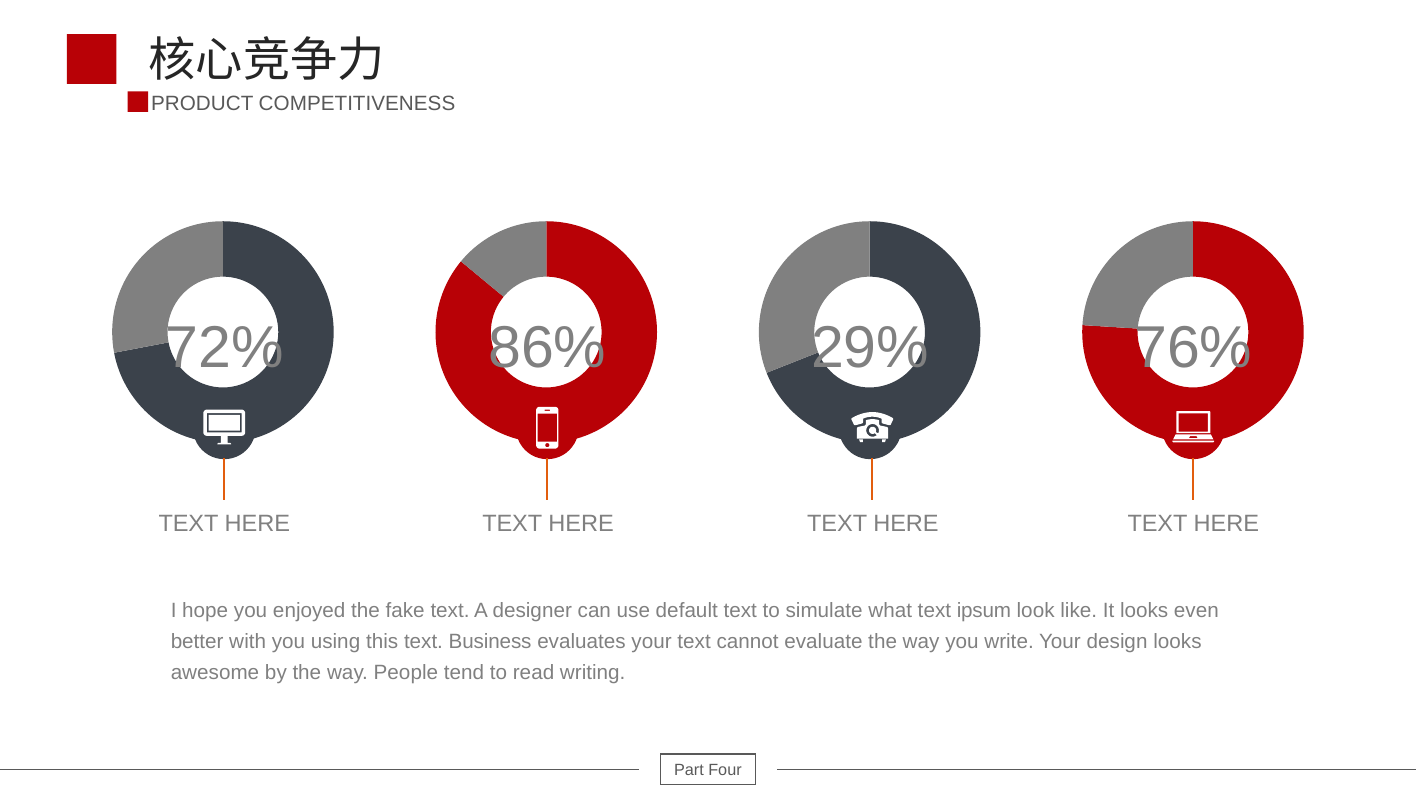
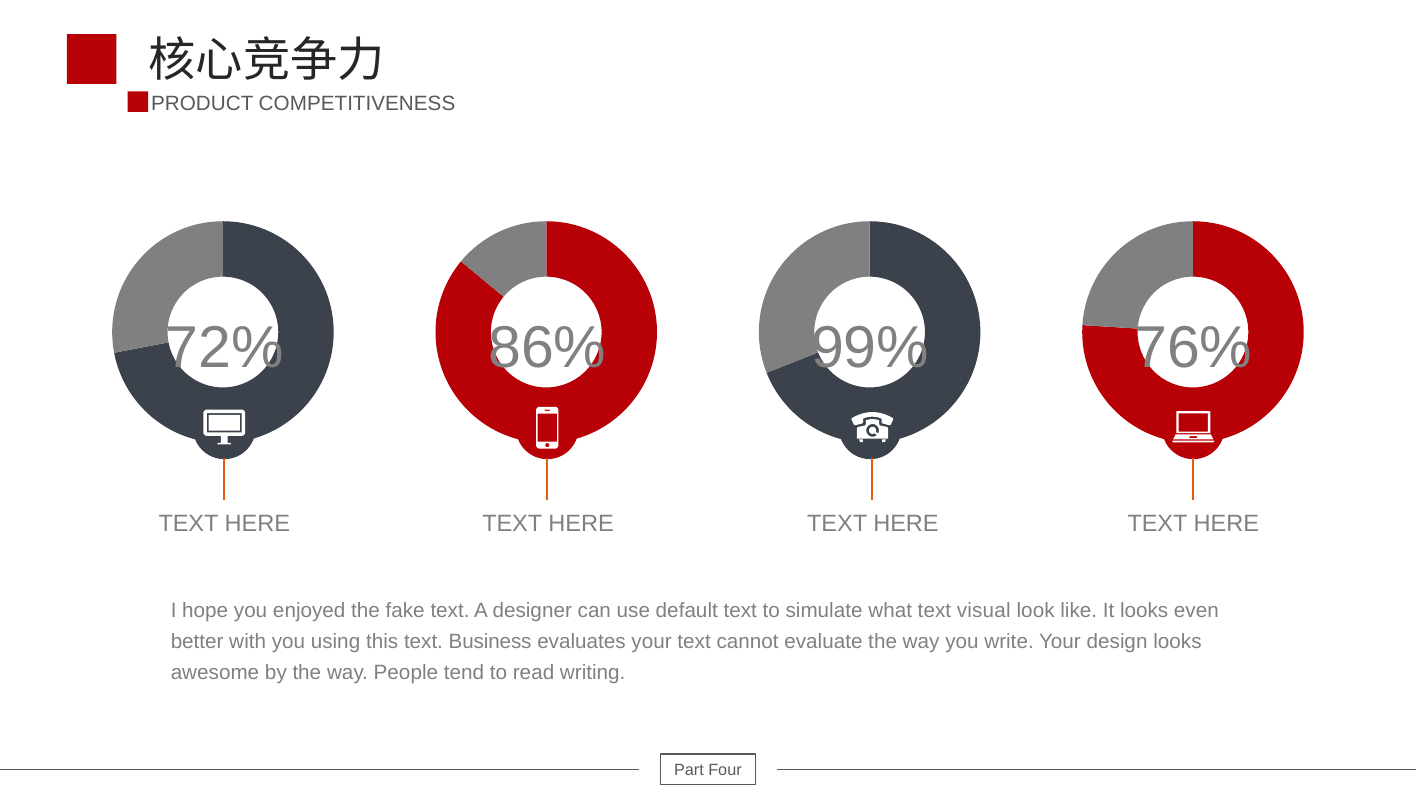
29%: 29% -> 99% (870, 348)
ipsum: ipsum -> visual (984, 610)
